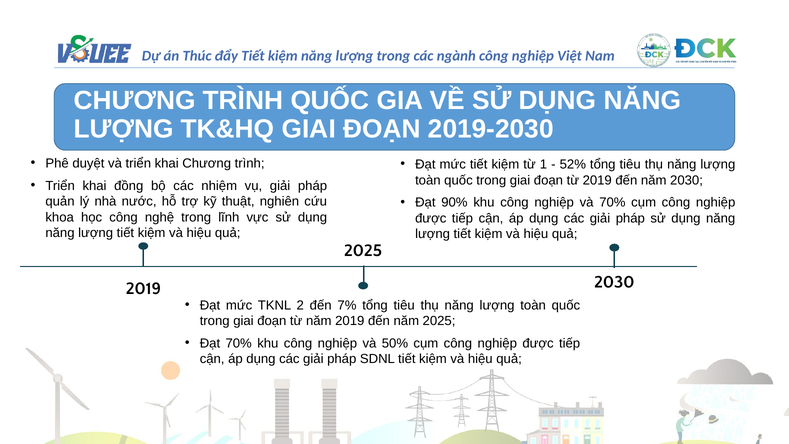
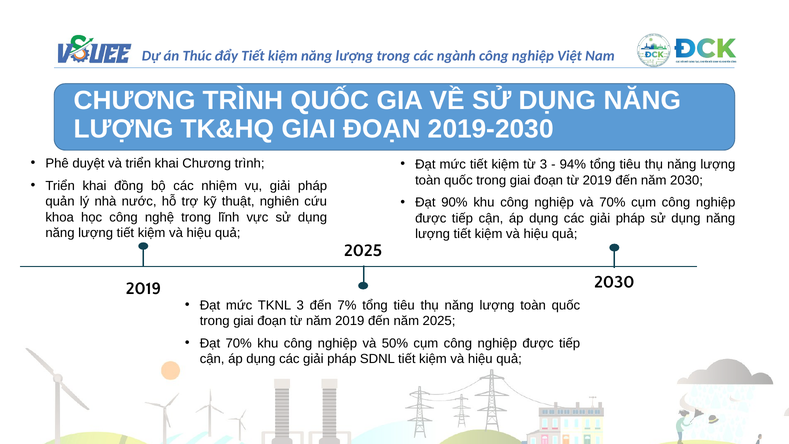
từ 1: 1 -> 3 (543, 164)
52%: 52% -> 94% (573, 164)
TKNL 2: 2 -> 3 (300, 305)
